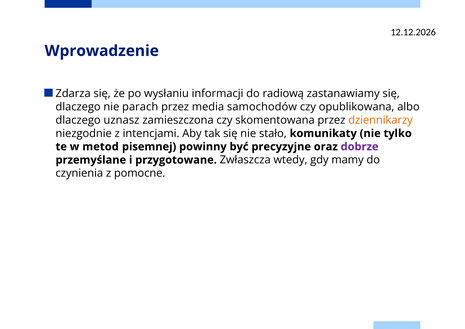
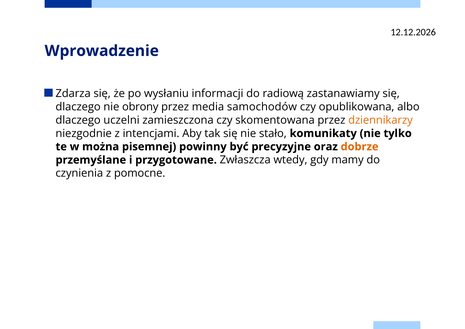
parach: parach -> obrony (140, 107)
uznasz: uznasz -> uczelni (122, 120)
metod: metod -> można (101, 147)
dobrze colour: purple -> orange (360, 147)
